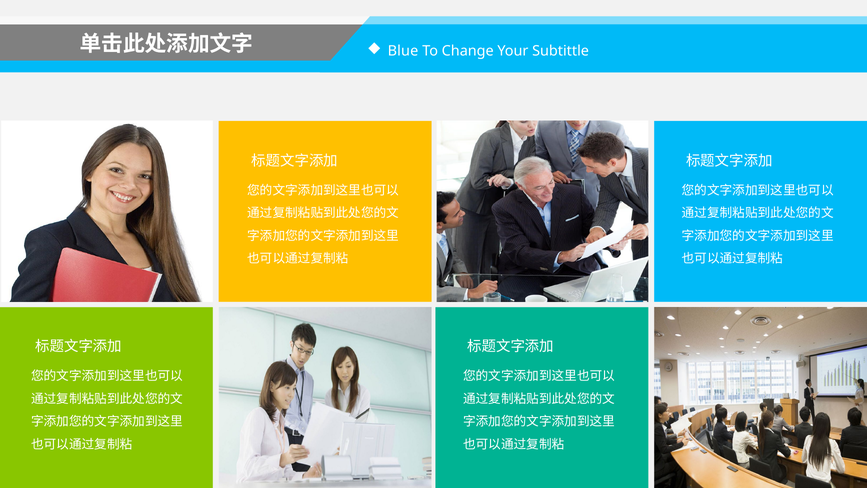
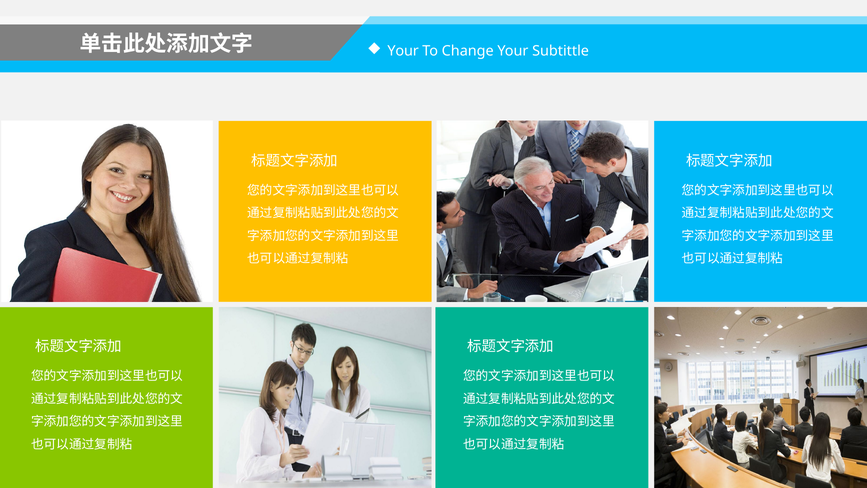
Blue: Blue -> Your (403, 51)
